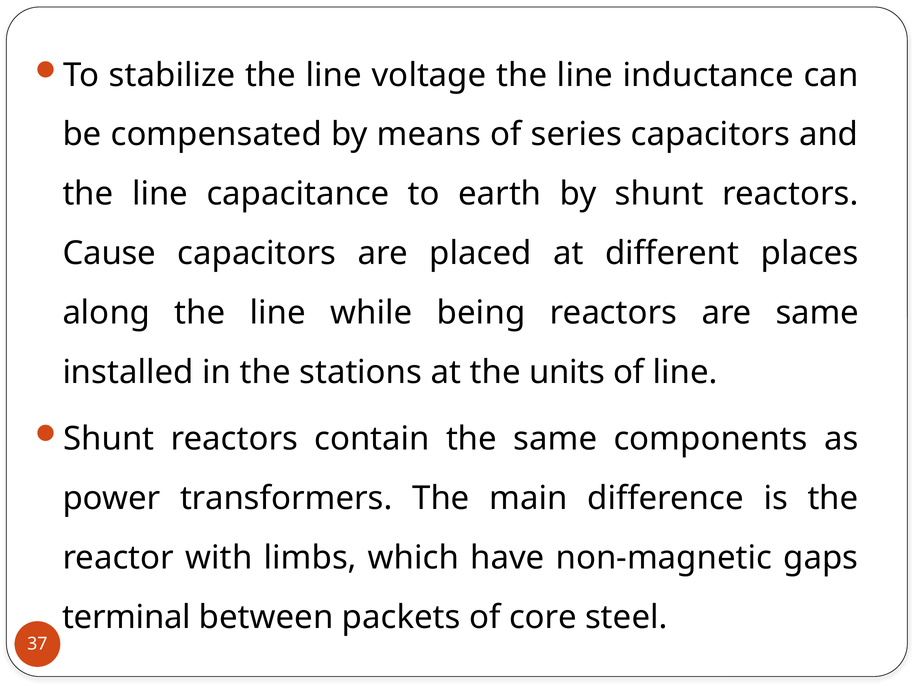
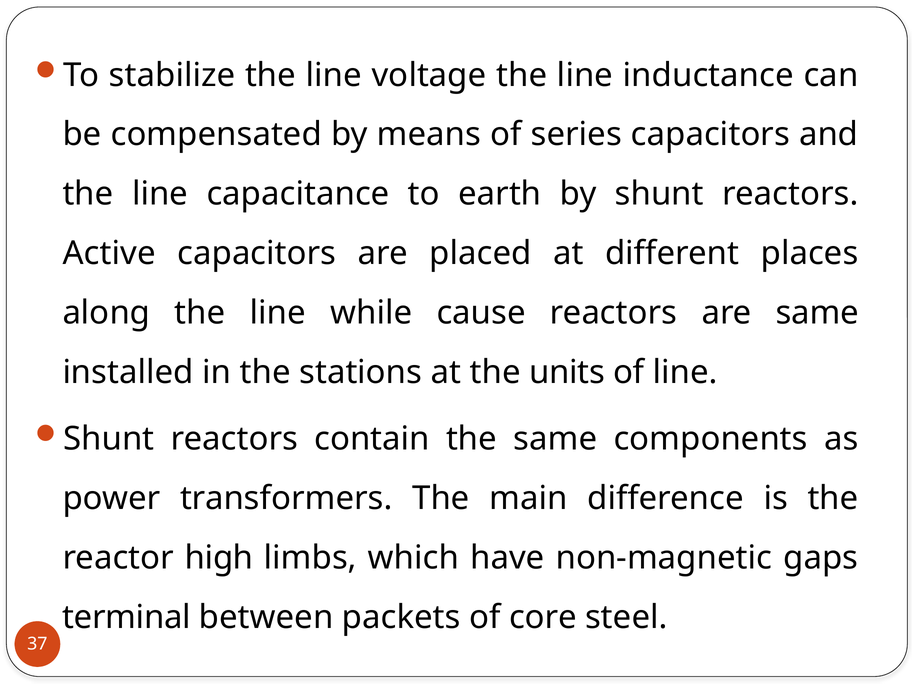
Cause: Cause -> Active (109, 253)
being: being -> cause (481, 313)
with: with -> high (219, 557)
